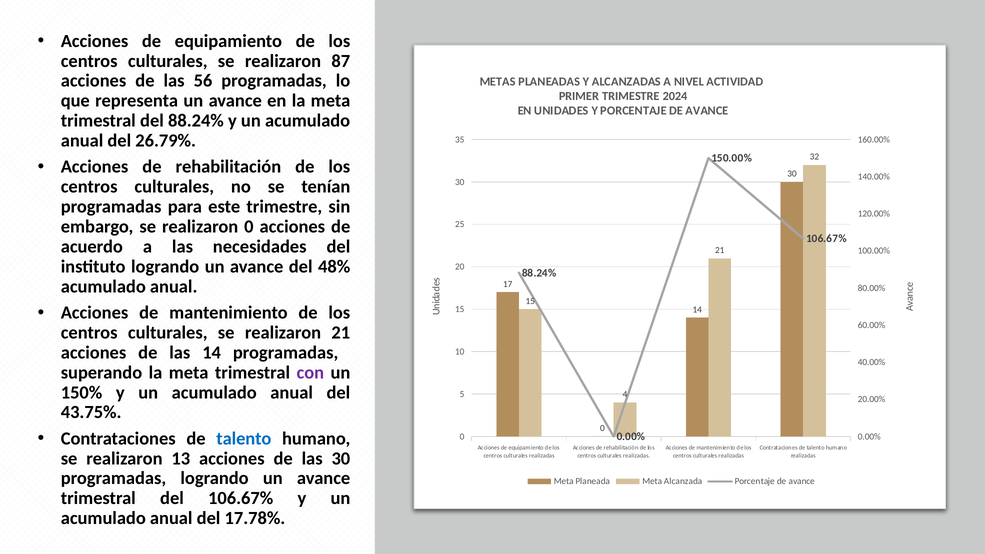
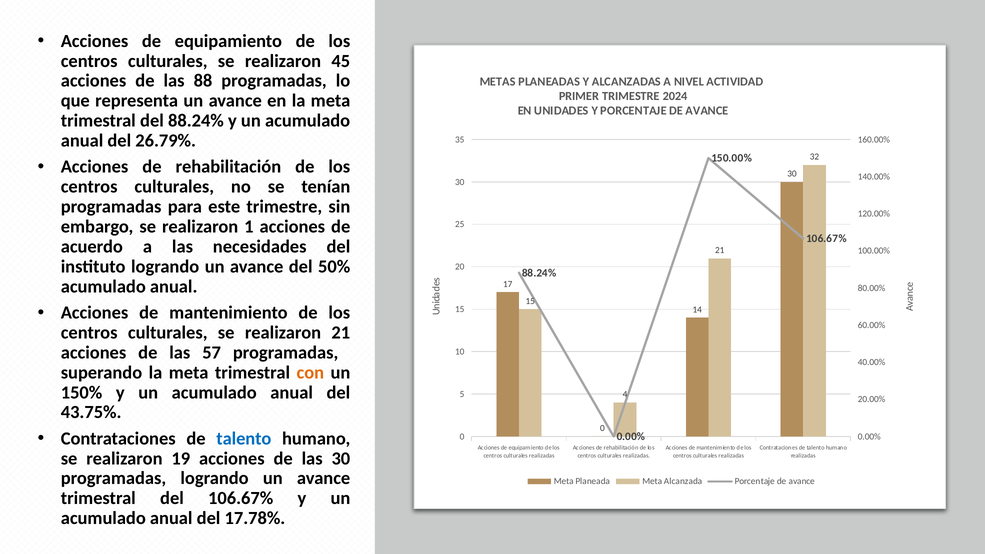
87: 87 -> 45 (341, 61)
56: 56 -> 88 (203, 81)
realizaron 0: 0 -> 1 (249, 227)
48%: 48% -> 50% (334, 267)
las 14: 14 -> 57 (212, 353)
con colour: purple -> orange (310, 373)
13: 13 -> 19 (181, 458)
